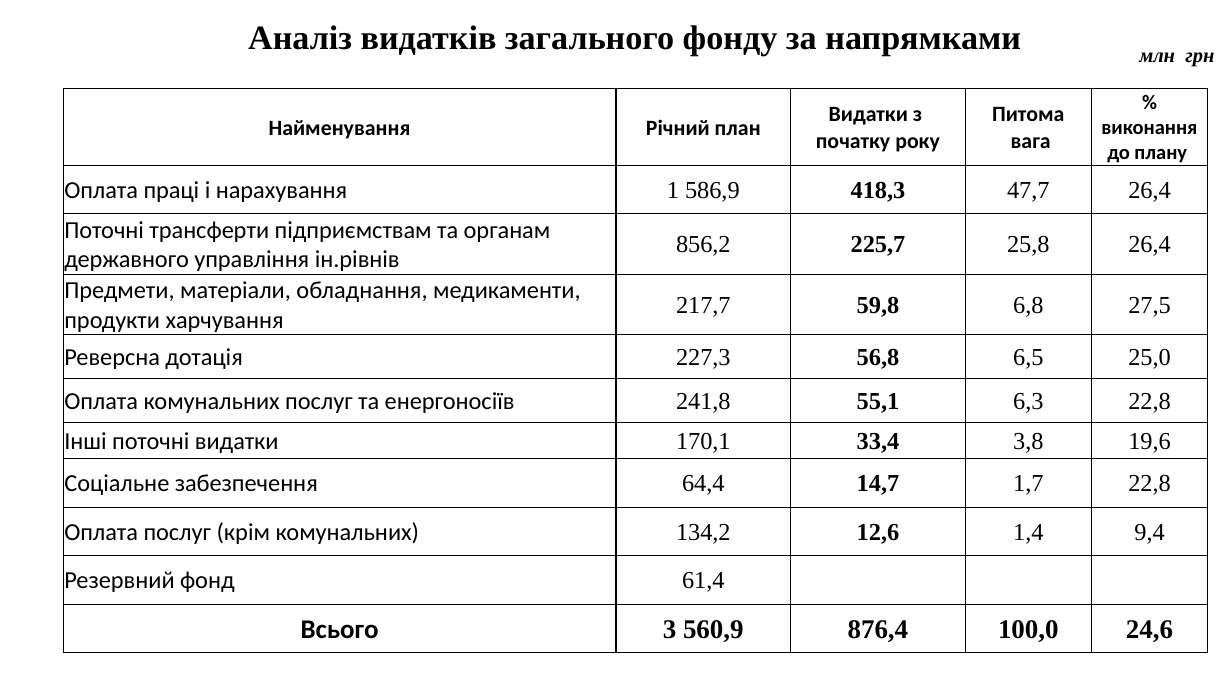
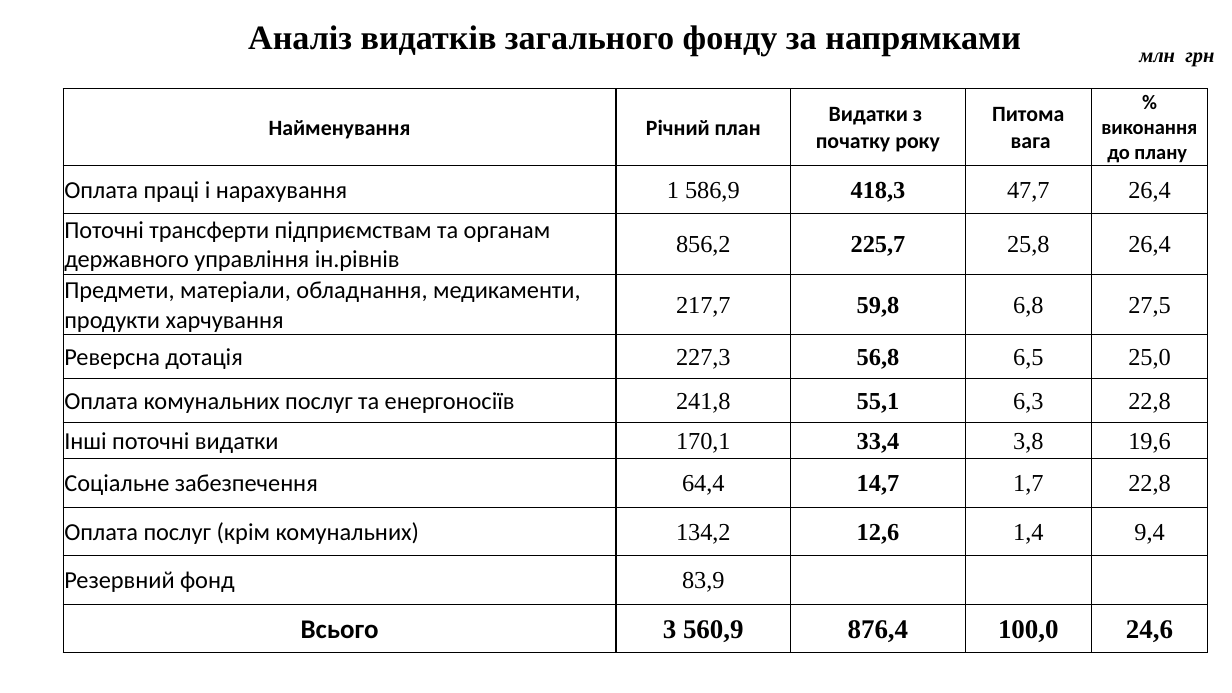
61,4: 61,4 -> 83,9 (703, 581)
